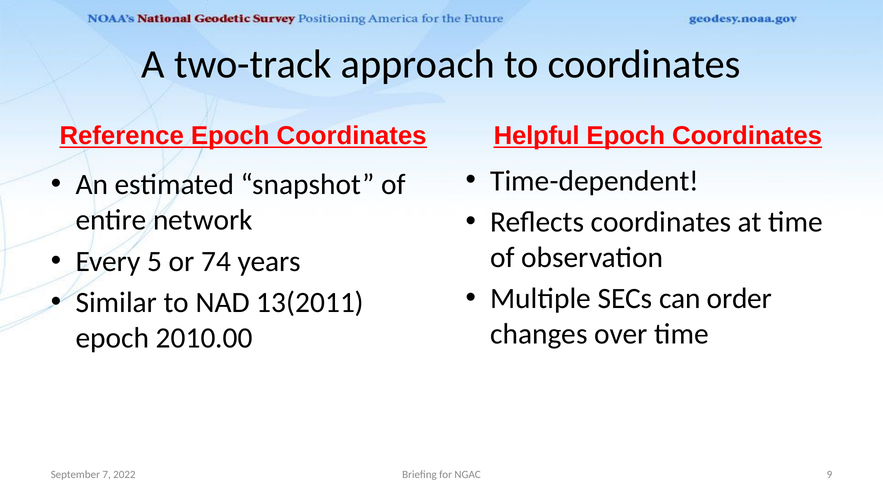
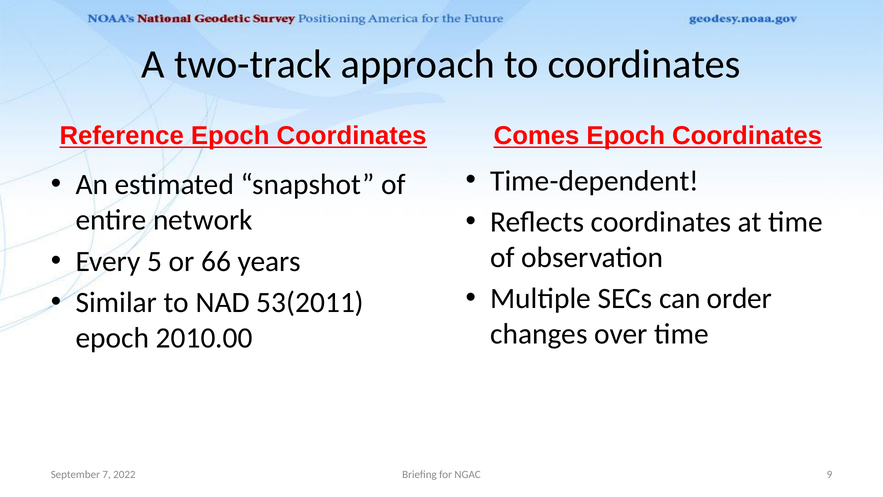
Helpful: Helpful -> Comes (537, 136)
74: 74 -> 66 (216, 261)
13(2011: 13(2011 -> 53(2011 (310, 302)
